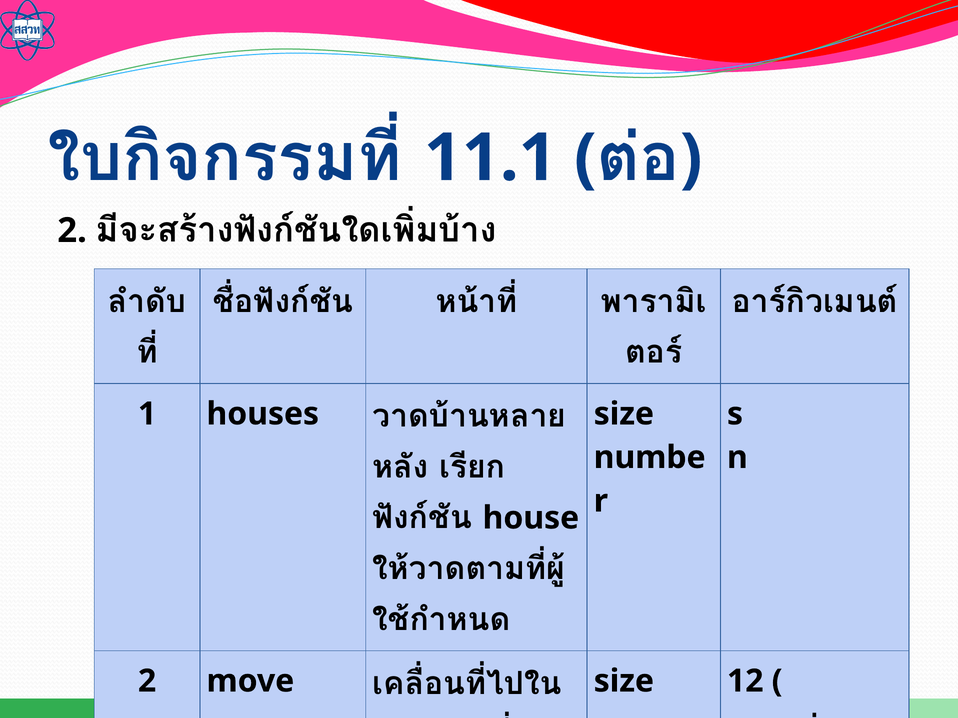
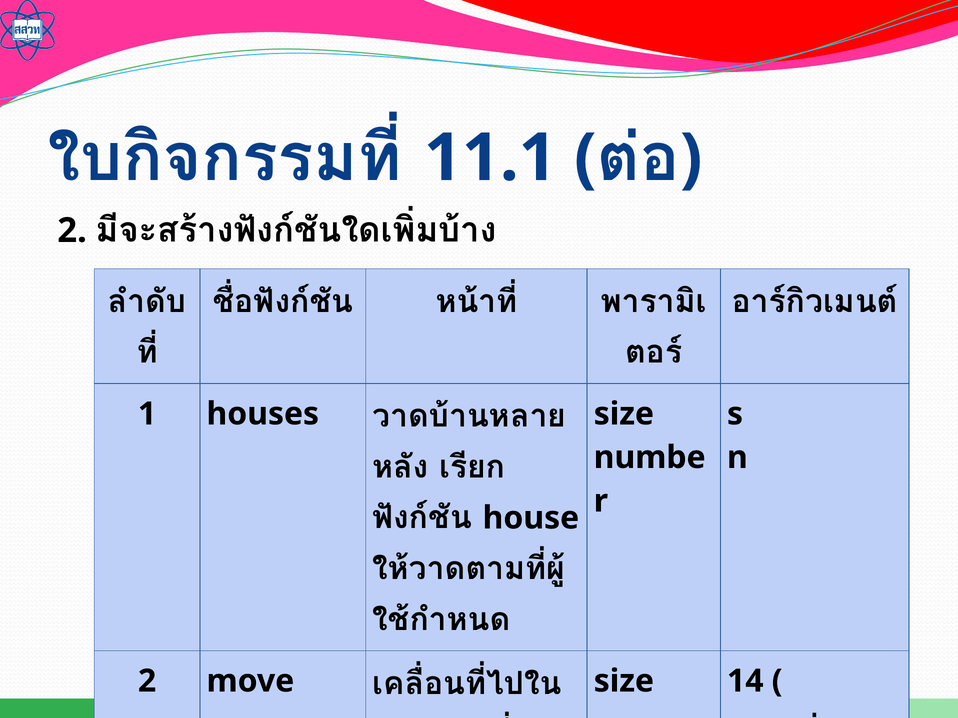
12: 12 -> 14 (745, 681)
